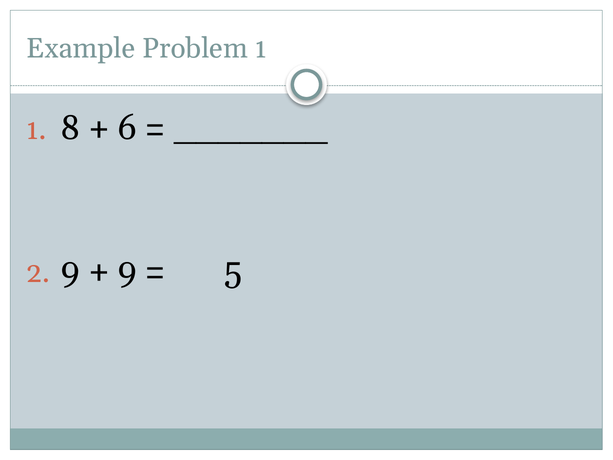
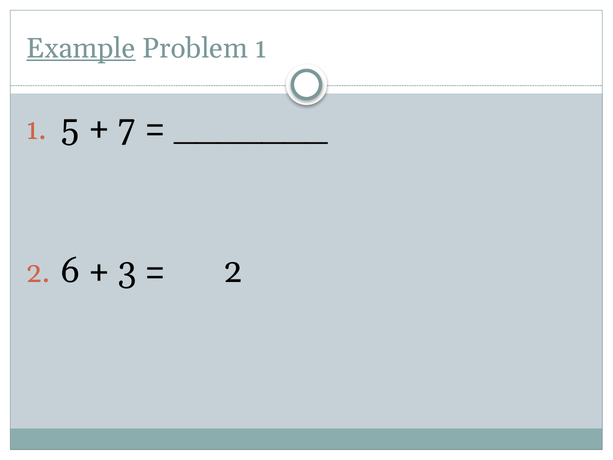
Example underline: none -> present (81, 48)
8: 8 -> 5 (70, 128)
6: 6 -> 7 (127, 128)
9: 9 -> 6 (70, 271)
9: 9 -> 3 (127, 271)
5: 5 -> 2 (233, 271)
